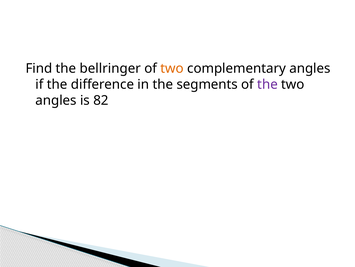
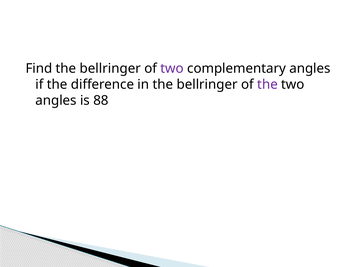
two colour: orange -> purple (172, 68)
in the segments: segments -> bellringer (207, 84)
82: 82 -> 88 (101, 100)
